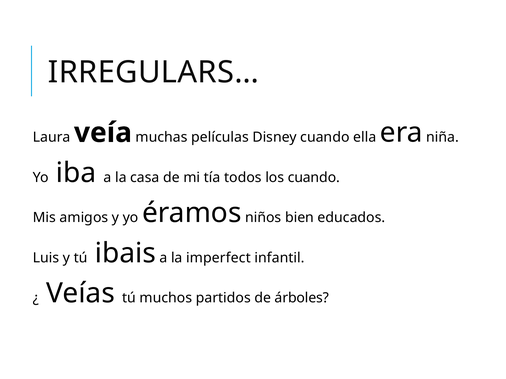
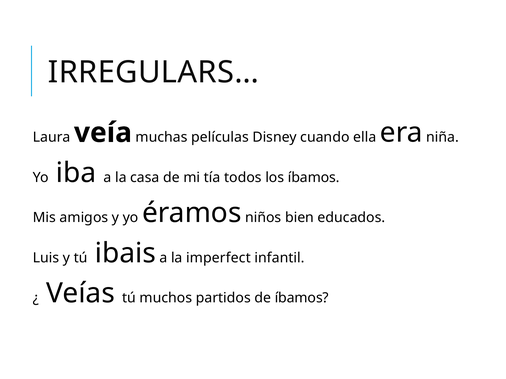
los cuando: cuando -> íbamos (314, 178)
de árboles: árboles -> íbamos (302, 298)
